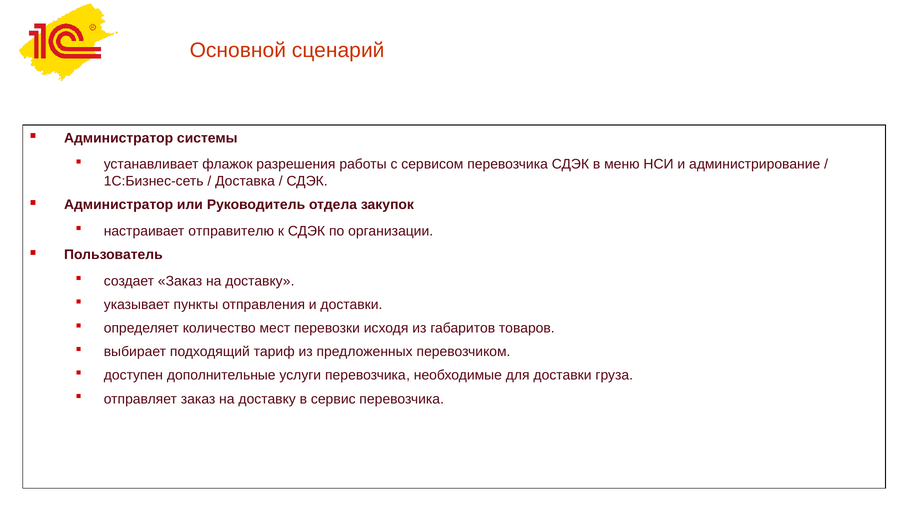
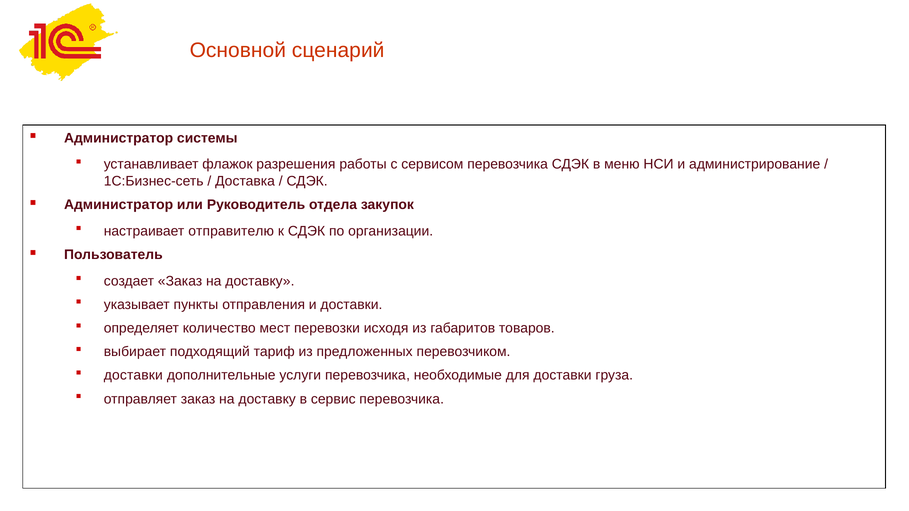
доступен: доступен -> доставки (133, 376)
